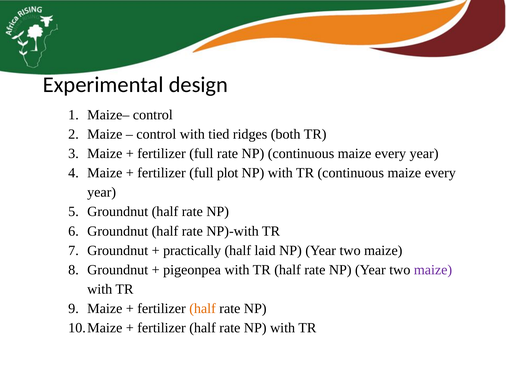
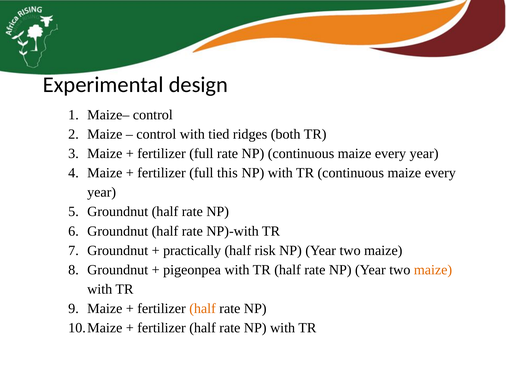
plot: plot -> this (227, 173)
laid: laid -> risk (265, 251)
maize colour: purple -> orange (433, 270)
